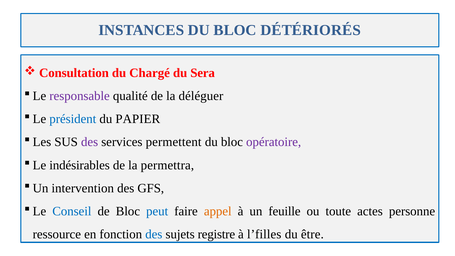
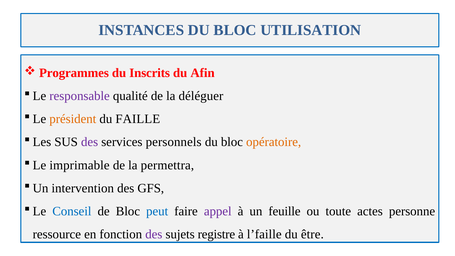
DÉTÉRIORÉS: DÉTÉRIORÉS -> UTILISATION (311, 30)
Consultation: Consultation -> Programmes (74, 73)
Chargé: Chargé -> Inscrits (150, 73)
Sera: Sera -> Afin (203, 73)
président colour: blue -> orange (73, 119)
PAPIER: PAPIER -> FAILLE (138, 119)
permettent: permettent -> personnels (174, 142)
opératoire colour: purple -> orange (274, 142)
indésirables: indésirables -> imprimable (80, 165)
appel colour: orange -> purple (218, 211)
des colour: blue -> purple (154, 234)
l’filles: l’filles -> l’faille (264, 234)
